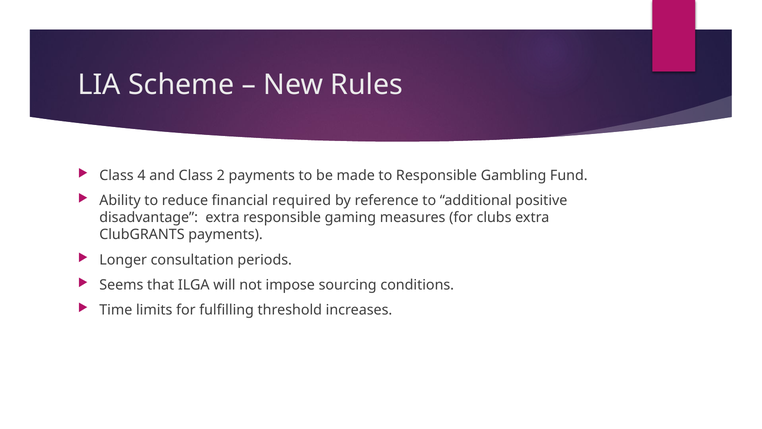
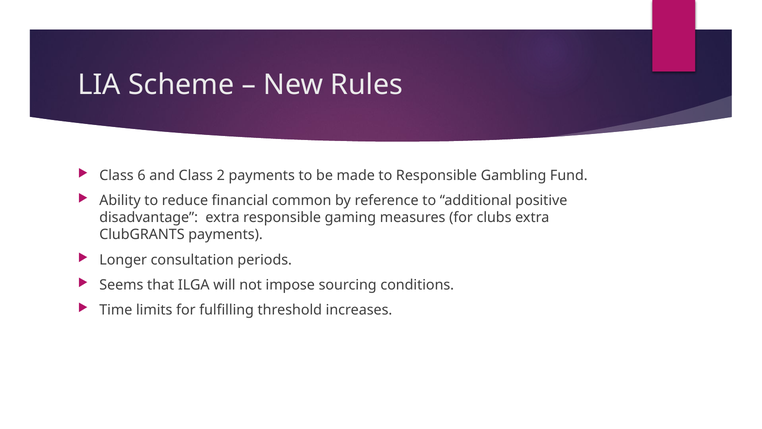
4: 4 -> 6 (141, 175)
required: required -> common (302, 200)
